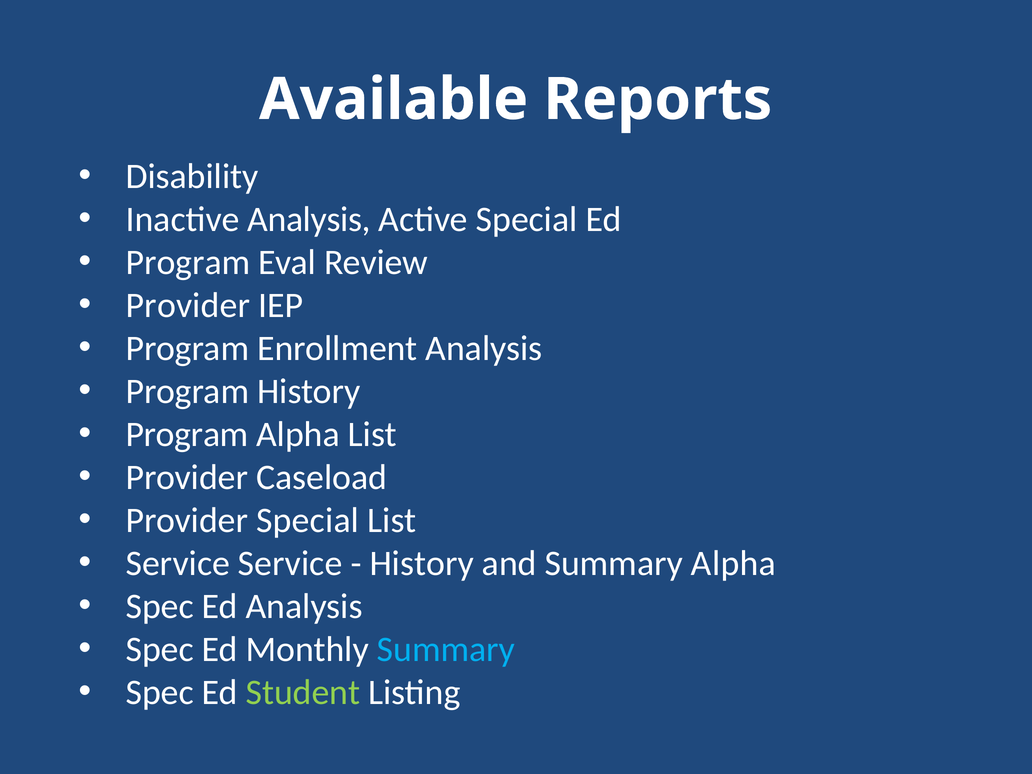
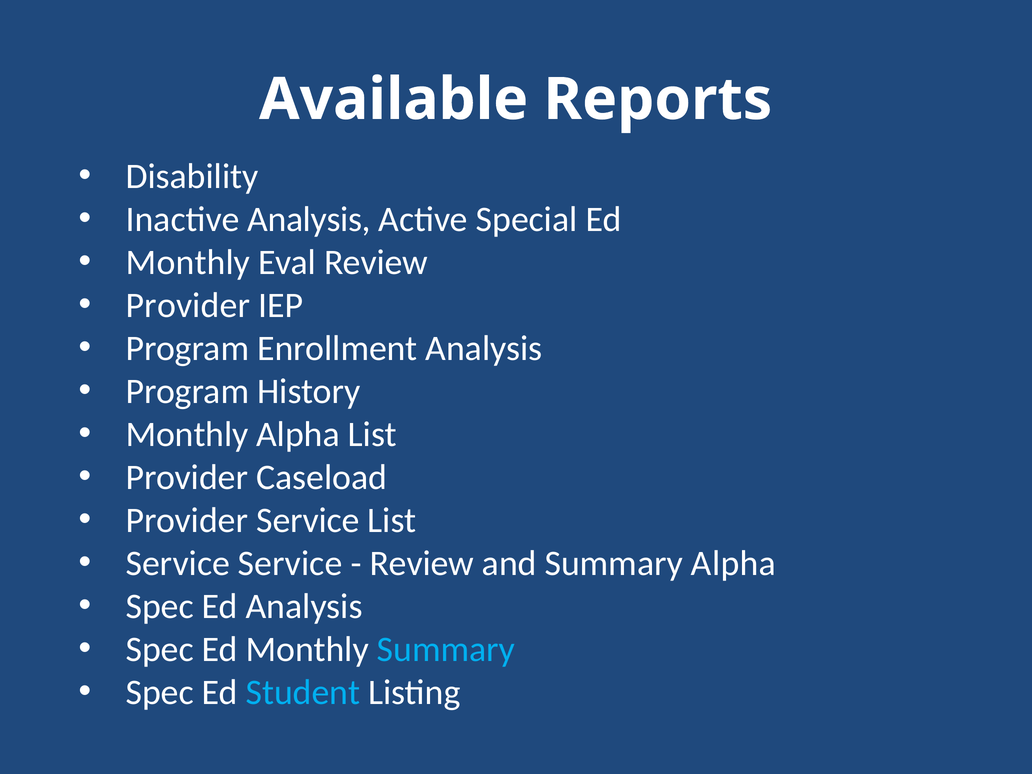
Program: Program -> Monthly (188, 262)
Program: Program -> Monthly (187, 434)
Provider Special: Special -> Service (308, 520)
History: History -> Review (422, 563)
Student colour: light green -> light blue (303, 692)
